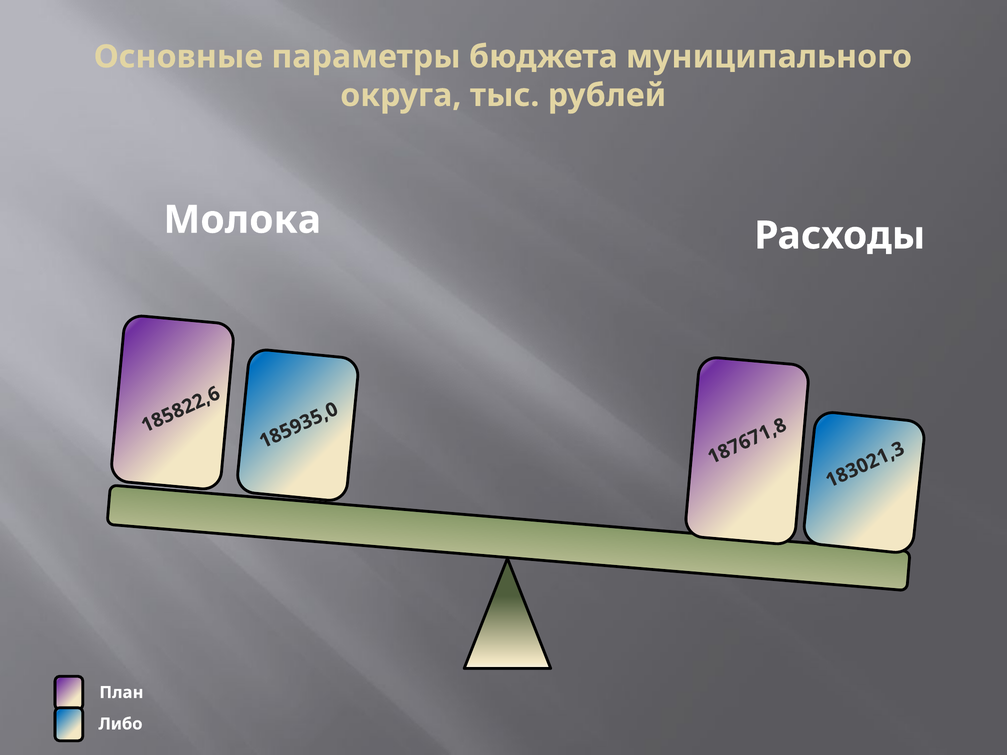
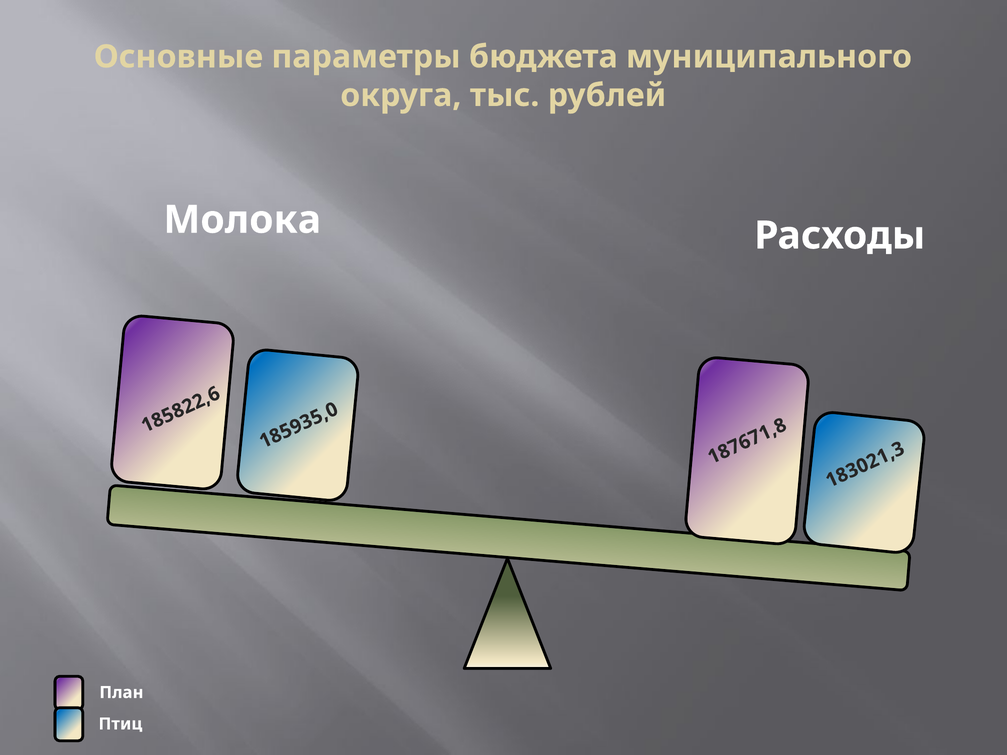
Либо: Либо -> Птиц (120, 724)
